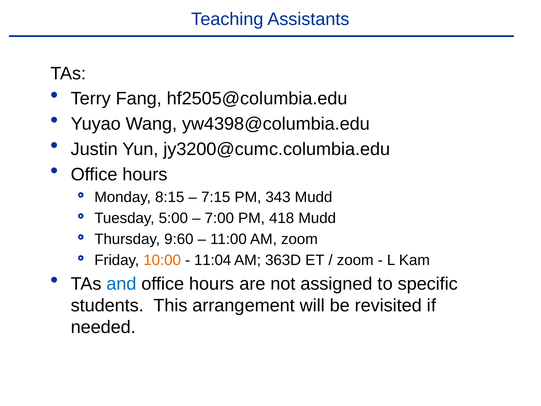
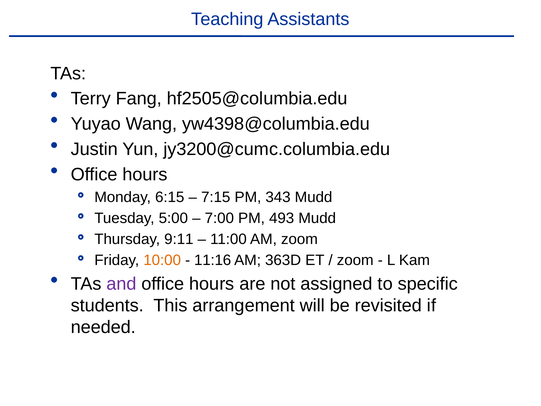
8:15: 8:15 -> 6:15 (170, 197)
418: 418 -> 493 (282, 218)
9:60: 9:60 -> 9:11 (179, 239)
11:04: 11:04 -> 11:16 (213, 260)
and colour: blue -> purple (121, 284)
